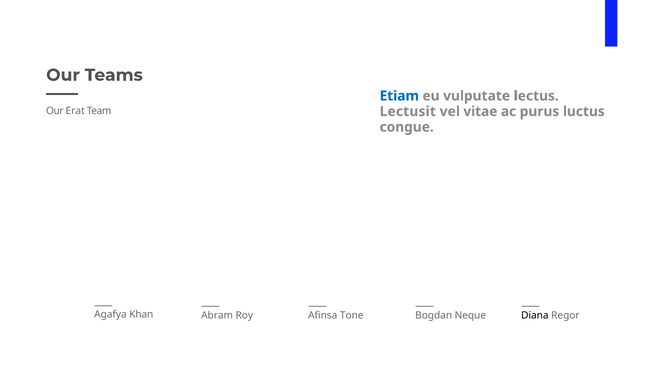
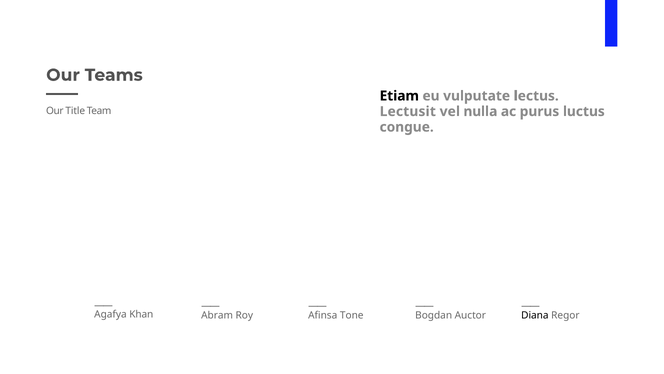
Etiam colour: blue -> black (399, 96)
Erat: Erat -> Title (75, 111)
vitae: vitae -> nulla (480, 111)
Neque: Neque -> Auctor (470, 315)
